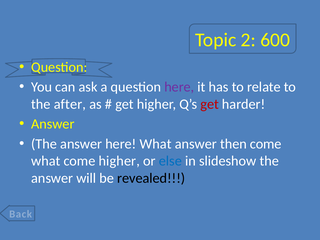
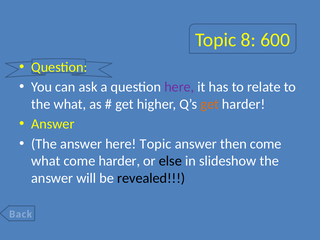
2: 2 -> 8 (248, 40)
the after: after -> what (70, 104)
get colour: red -> orange (210, 104)
here What: What -> Topic (156, 144)
come higher: higher -> harder (119, 161)
else colour: blue -> black (170, 161)
